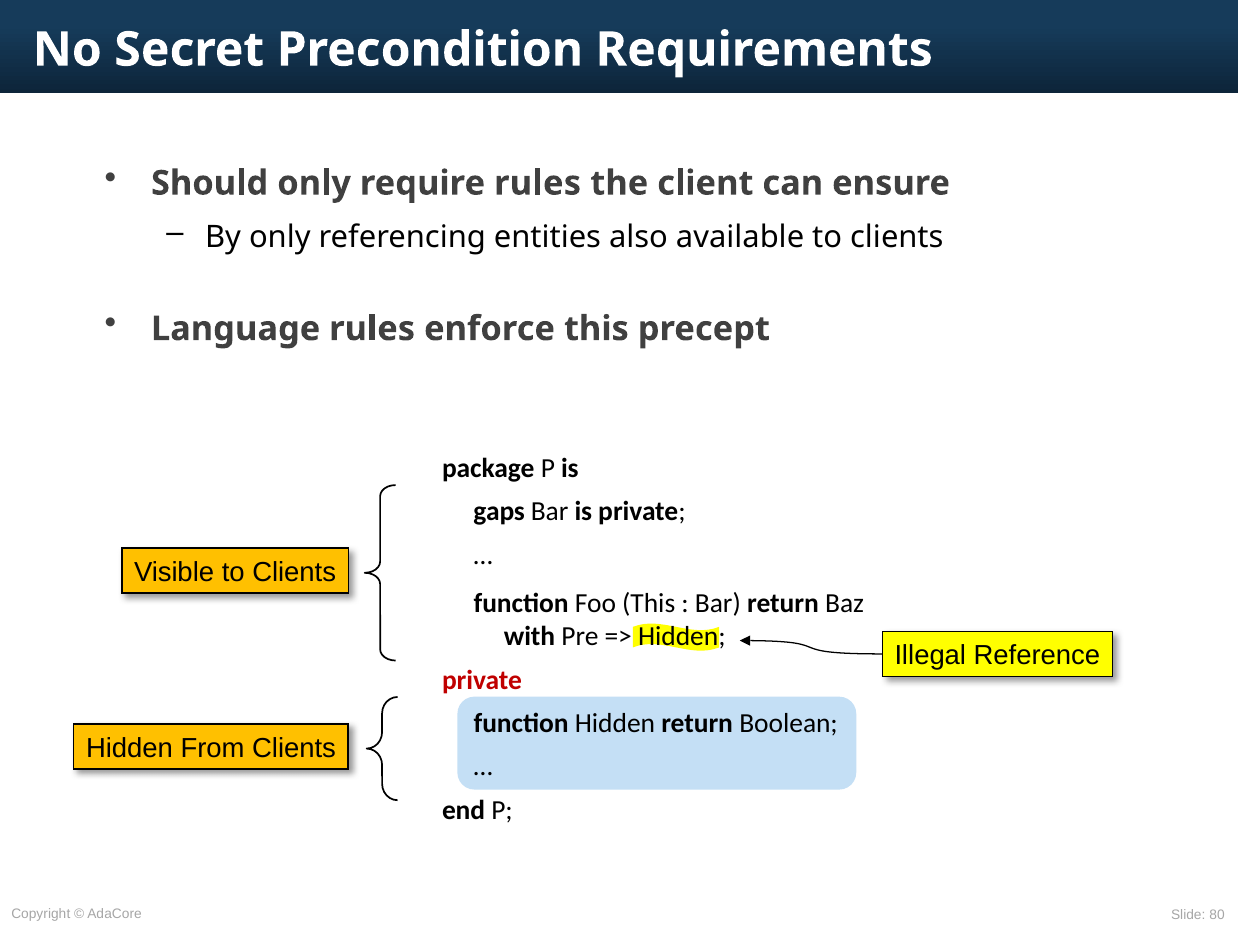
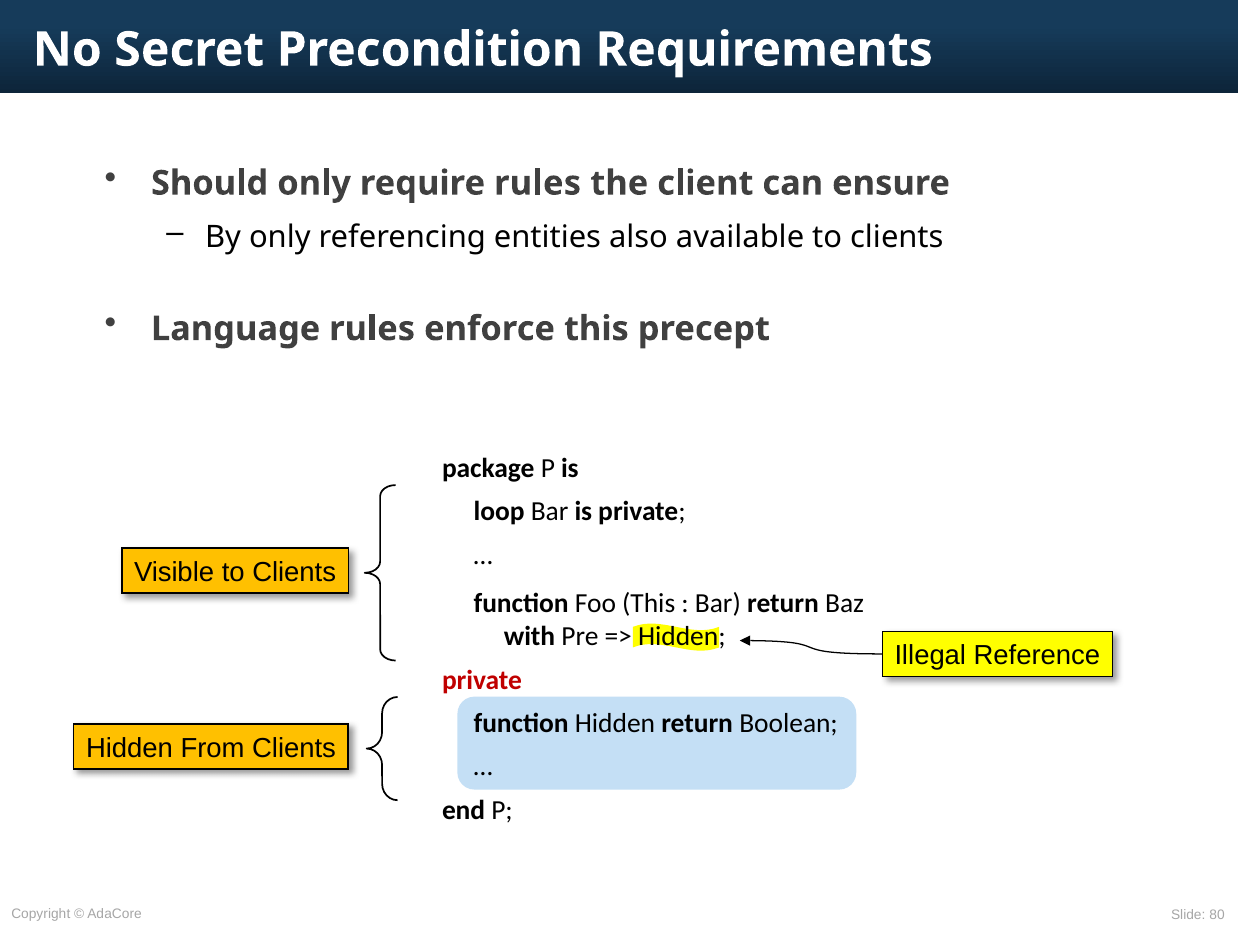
gaps: gaps -> loop (499, 511)
